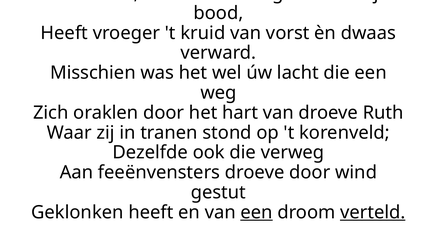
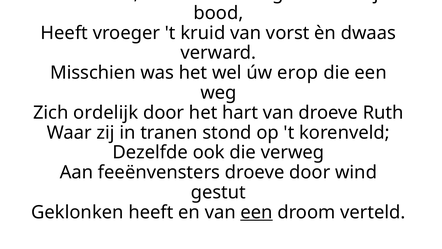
lacht: lacht -> erop (298, 73)
oraklen: oraklen -> ordelijk (106, 112)
verteld underline: present -> none (373, 212)
